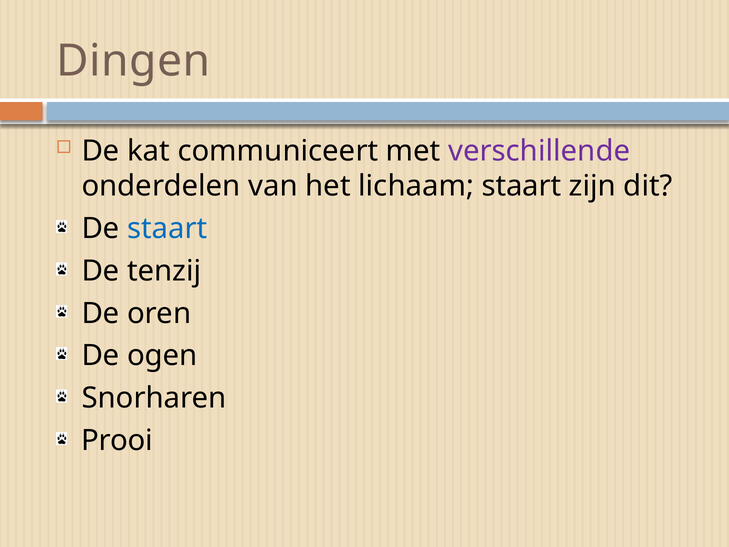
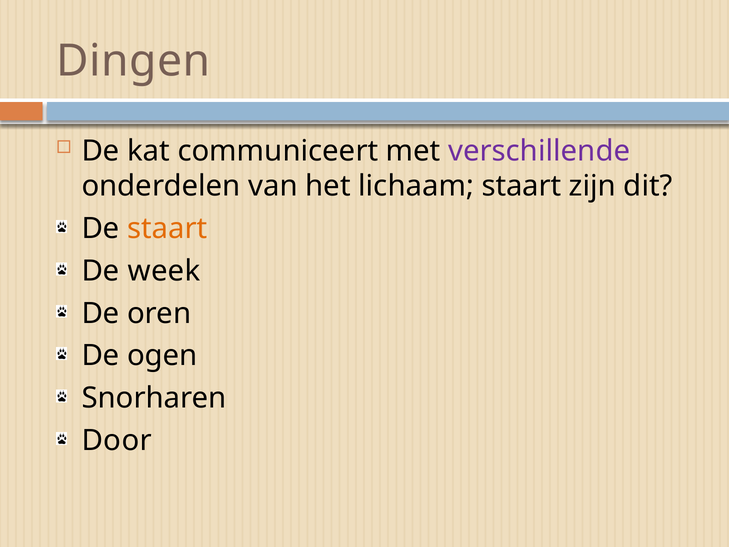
staart colour: blue -> orange (167, 228)
tenzij: tenzij -> week (164, 271)
Prooi: Prooi -> Door (117, 440)
